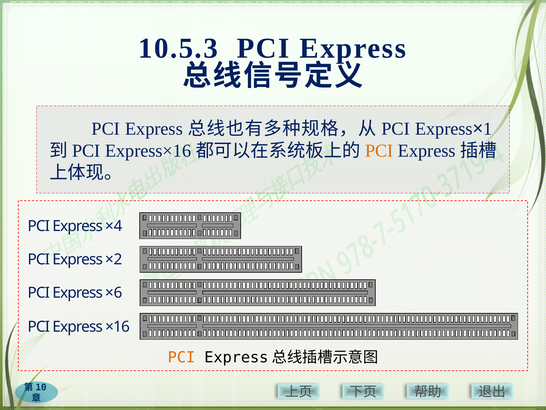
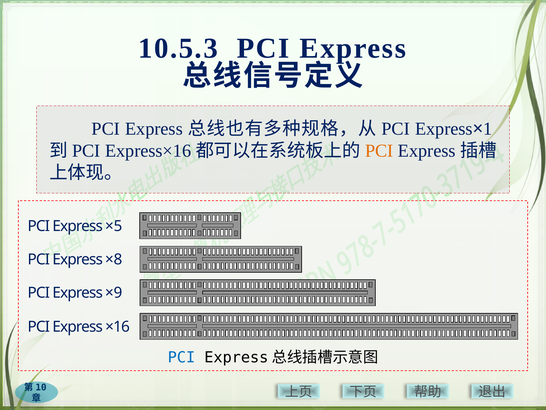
×4: ×4 -> ×5 (114, 226)
×2: ×2 -> ×8 (114, 259)
×6: ×6 -> ×9 (114, 293)
PCI colour: orange -> blue (181, 357)
